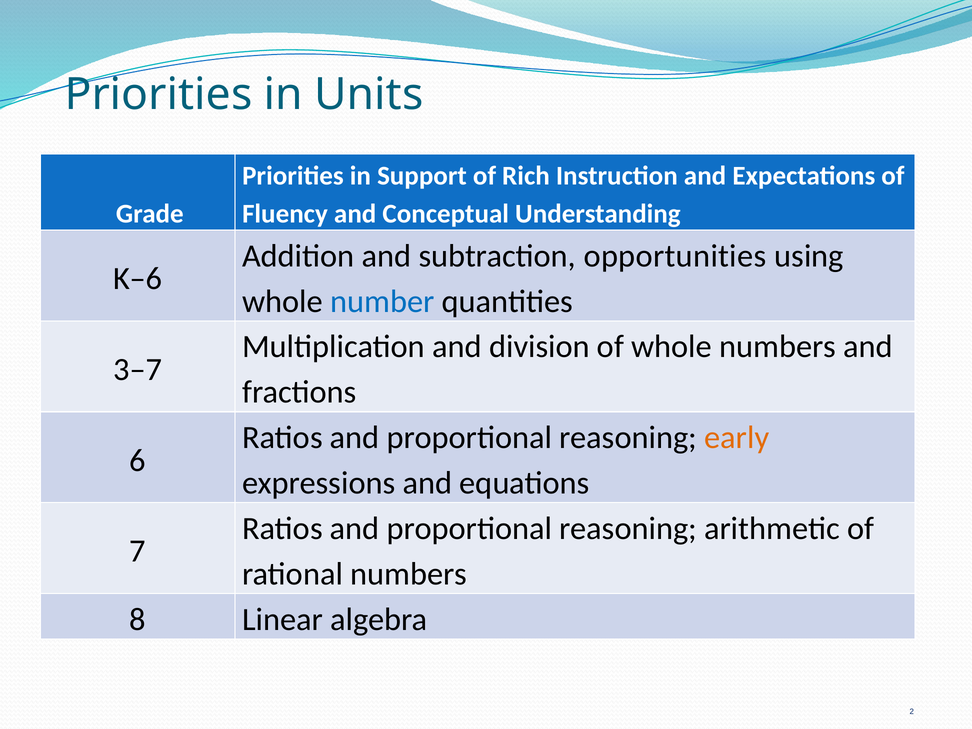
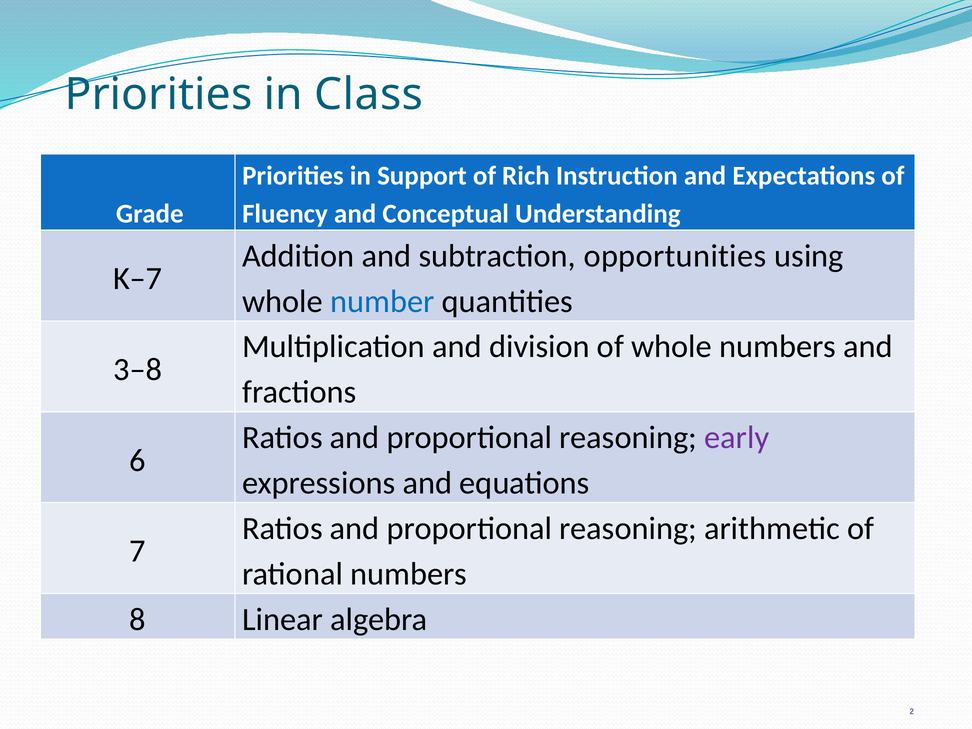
Units: Units -> Class (369, 94)
K–6: K–6 -> K–7 (138, 279)
3–7: 3–7 -> 3–8 (138, 370)
early colour: orange -> purple (737, 438)
